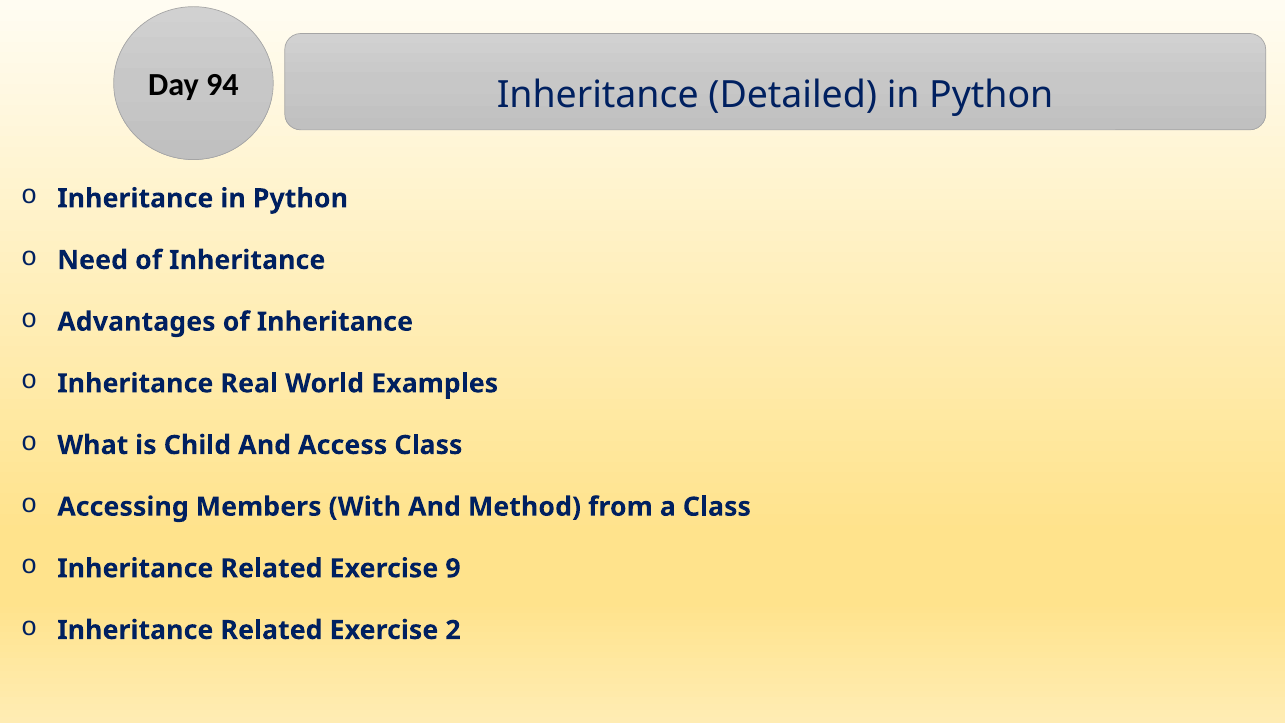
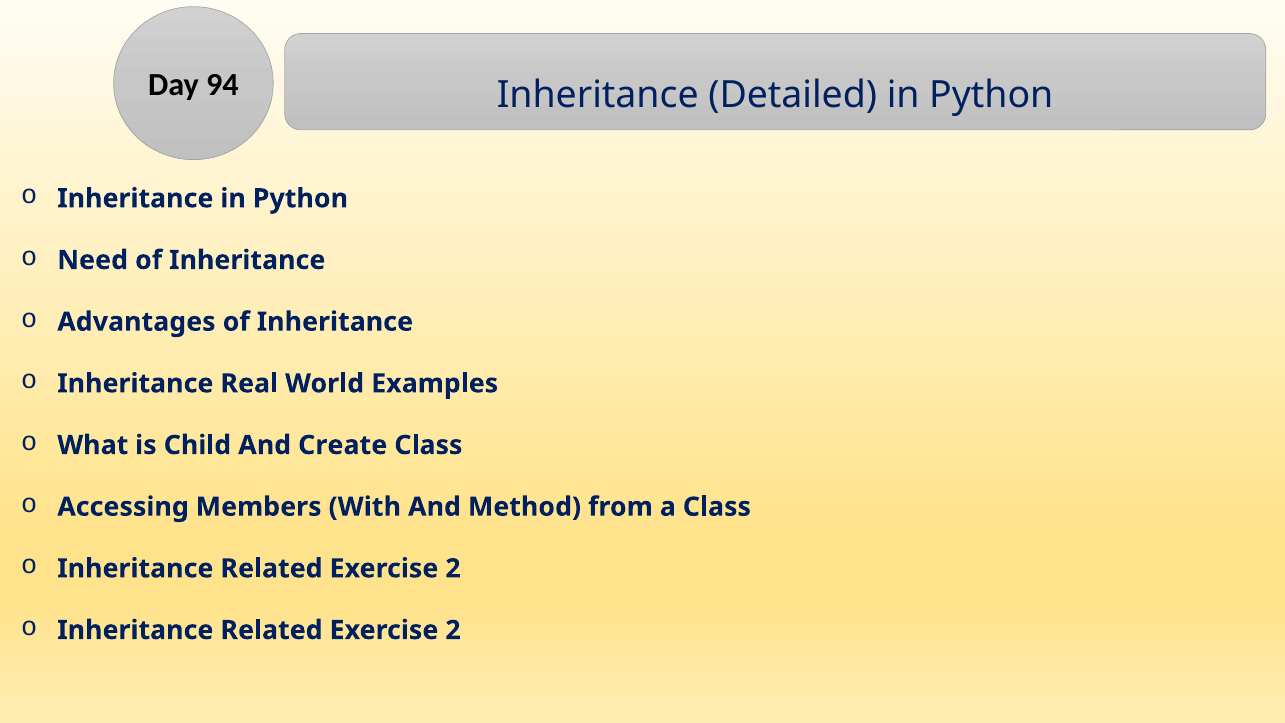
Access: Access -> Create (343, 445)
9: 9 -> 2 (453, 568)
